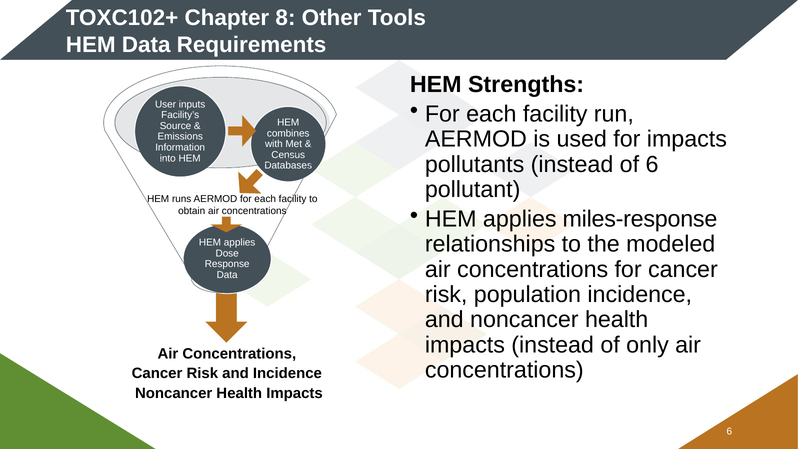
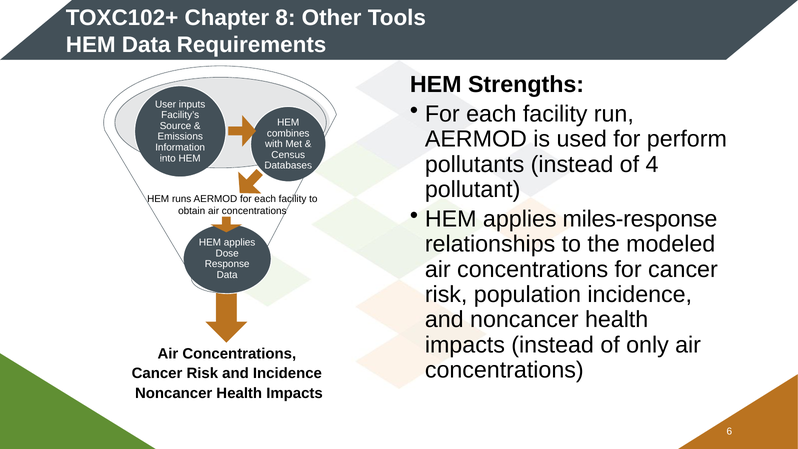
for impacts: impacts -> perform (687, 139)
of 6: 6 -> 4 (652, 164)
